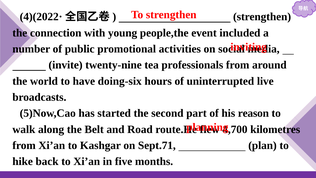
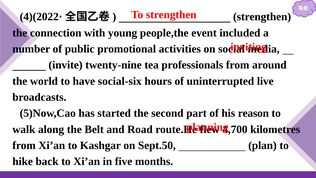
doing-six: doing-six -> social-six (120, 81)
Sept.71: Sept.71 -> Sept.50 (157, 145)
